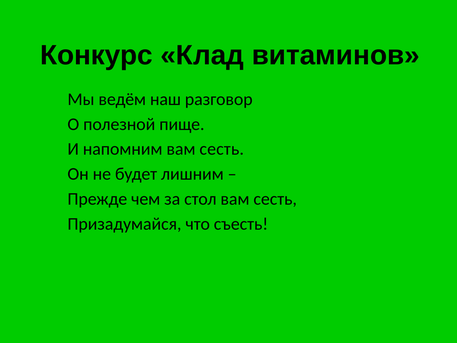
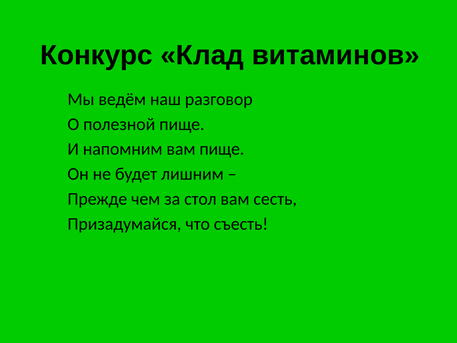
напомним вам сесть: сесть -> пище (222, 149)
